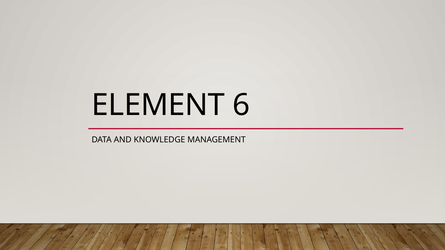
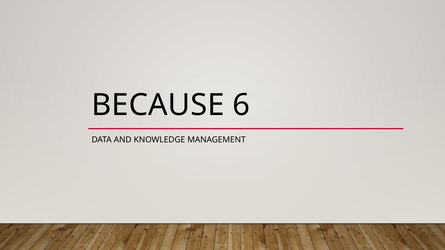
ELEMENT: ELEMENT -> BECAUSE (158, 105)
